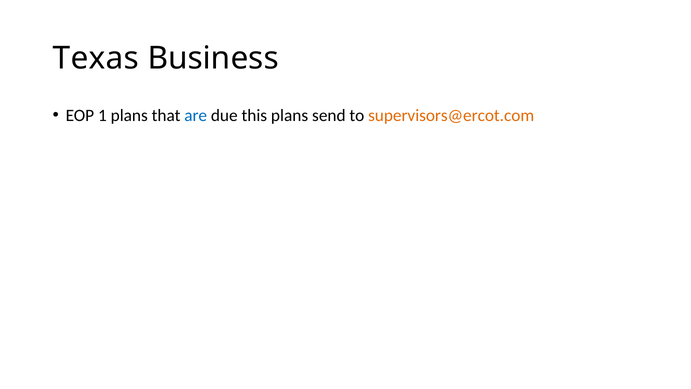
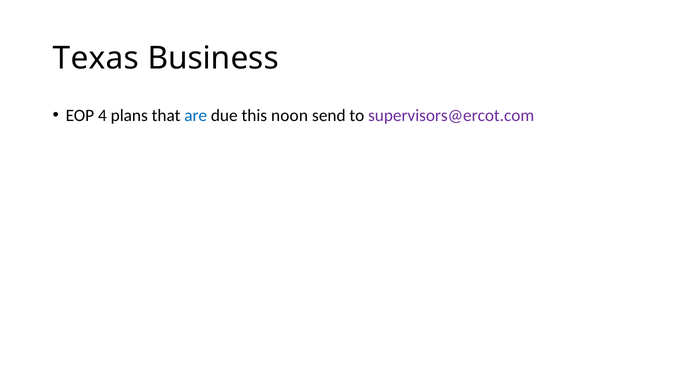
1: 1 -> 4 (102, 115)
this plans: plans -> noon (290, 115)
supervisors@ercot.com colour: orange -> purple (451, 115)
